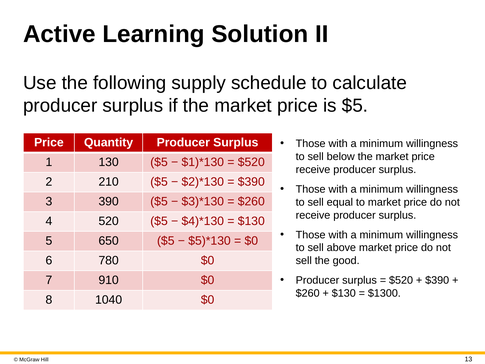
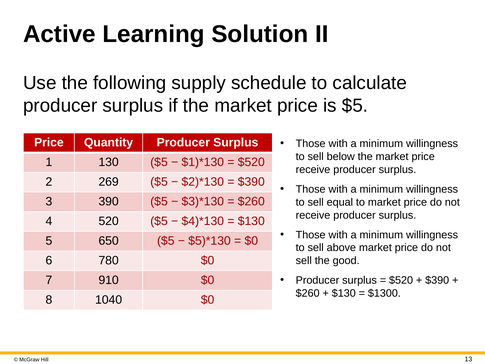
210: 210 -> 269 (109, 182)
